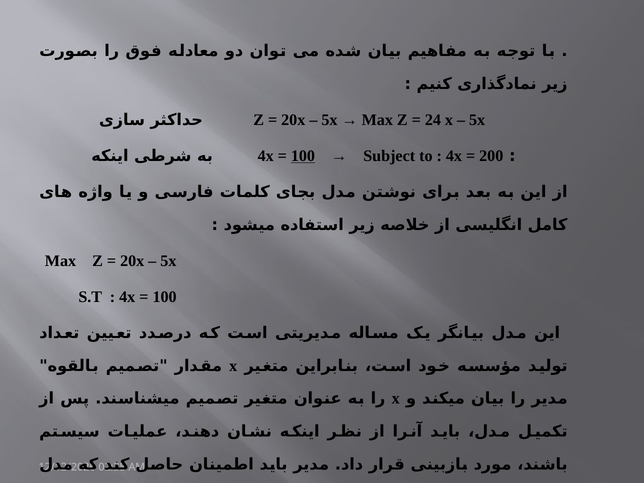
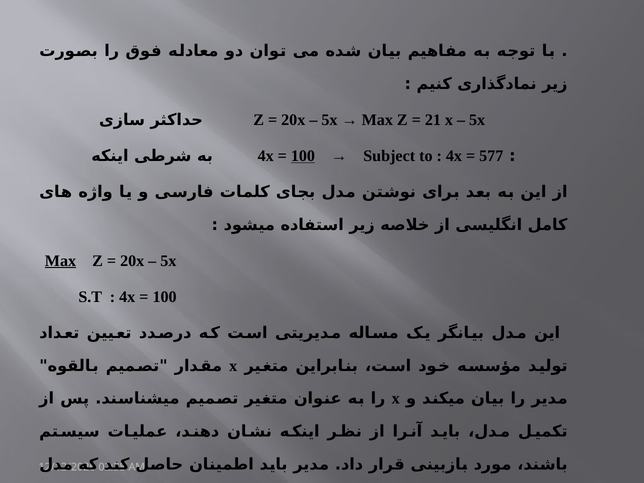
24: 24 -> 21 (433, 120)
200: 200 -> 577 (491, 156)
Max underline: none -> present (60, 261)
